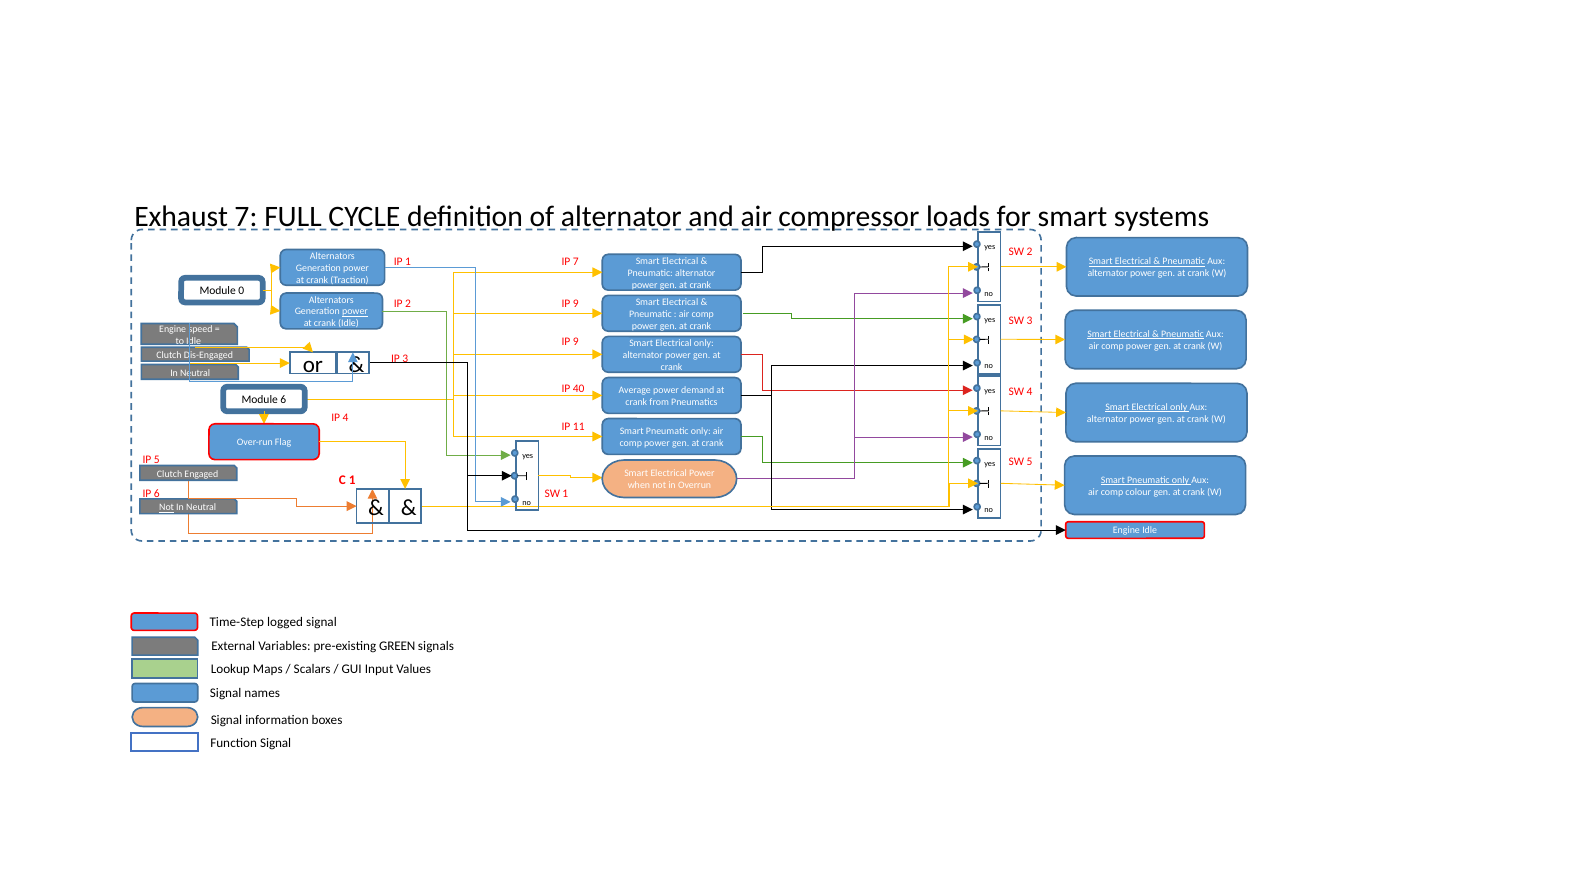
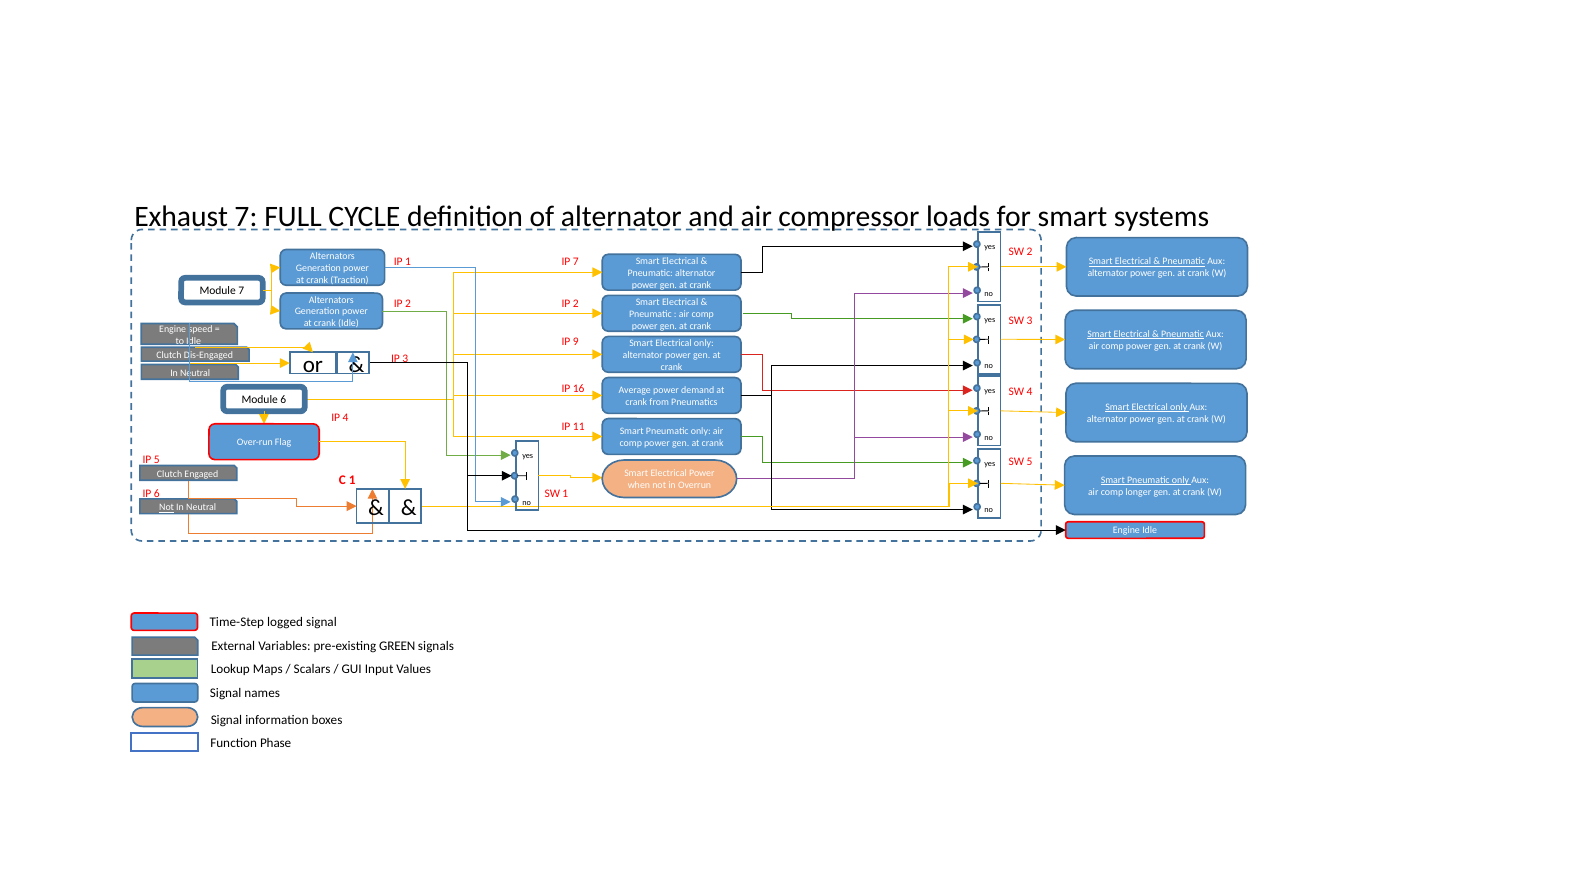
Module 0: 0 -> 7 (241, 291)
9: 9 -> 2 (576, 304)
power underline: present -> none (355, 312)
40: 40 -> 16 (579, 388)
colour: colour -> longer (1138, 492)
Function Signal: Signal -> Phase (276, 743)
